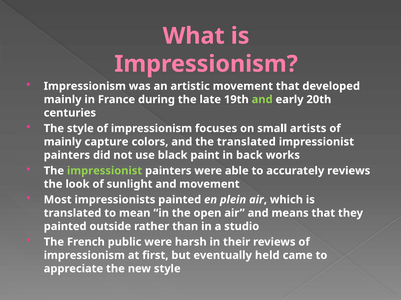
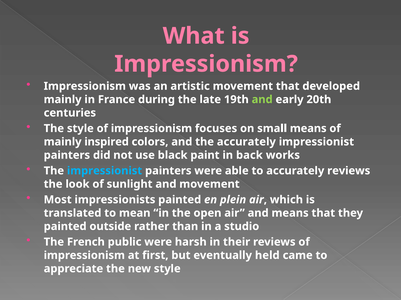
small artists: artists -> means (308, 129)
capture: capture -> inspired (107, 142)
the translated: translated -> accurately (246, 142)
impressionist colour: light green -> light blue (105, 171)
